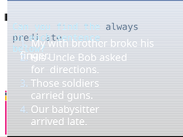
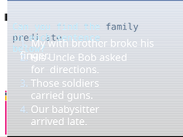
always: always -> family (122, 27)
